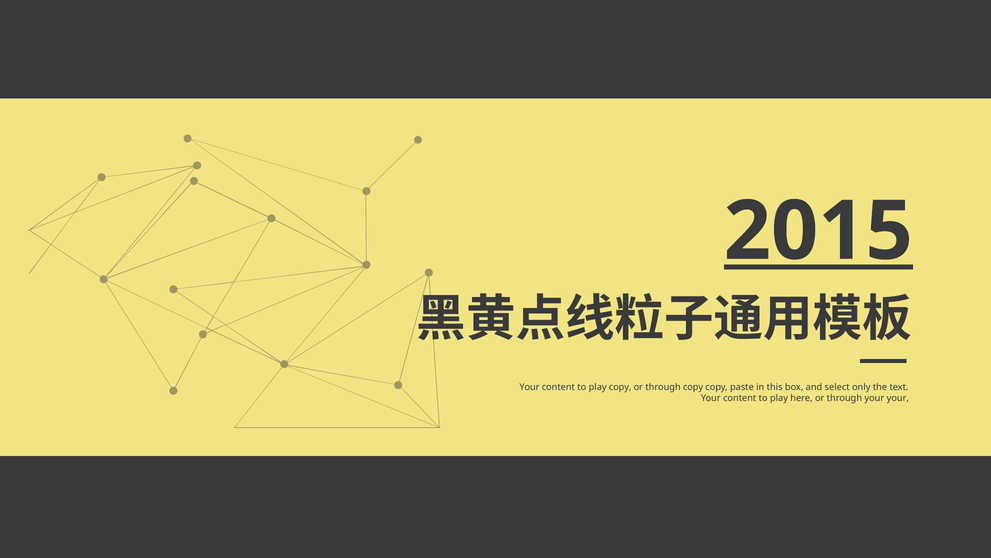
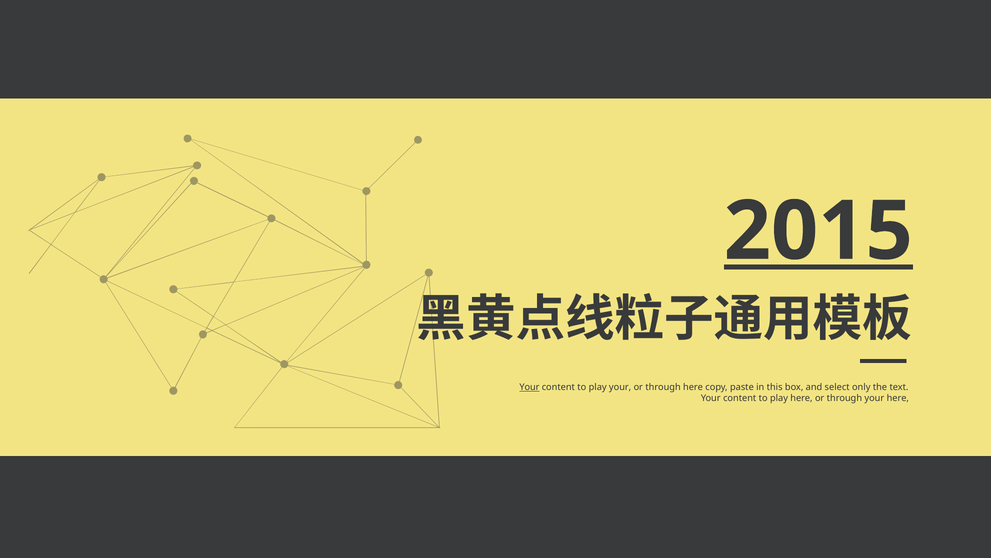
Your underline: none -> present (529, 387)
play copy: copy -> your (620, 387)
through copy: copy -> here (693, 387)
your your: your -> here (898, 398)
